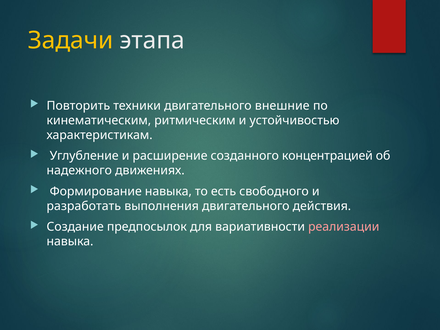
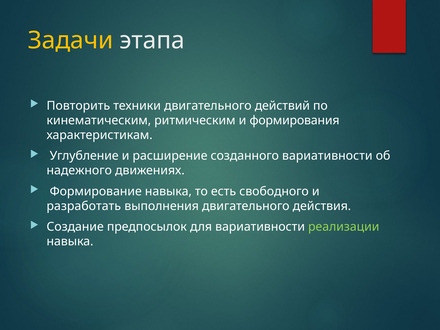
внешние: внешние -> действий (282, 106)
устойчивостью: устойчивостью -> формирования (295, 120)
созданного концентрацией: концентрацией -> вариативности (327, 156)
реализации colour: pink -> light green (344, 227)
